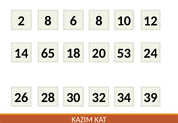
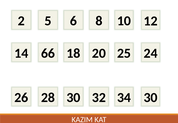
2 8: 8 -> 5 (48, 21)
65: 65 -> 66 (48, 53)
53: 53 -> 25 (124, 53)
34 39: 39 -> 30 (151, 98)
